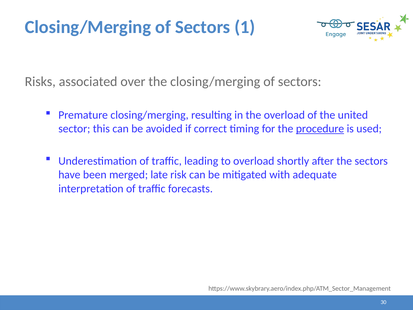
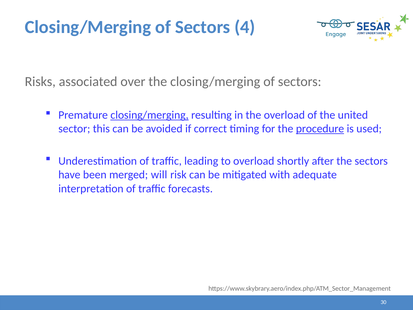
1: 1 -> 4 (245, 27)
closing/merging underline: none -> present (150, 115)
late: late -> will (159, 175)
